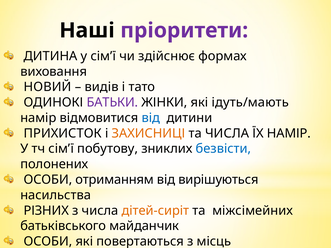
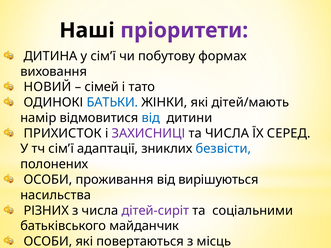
здійснює: здійснює -> побутову (167, 56)
видів: видів -> сімей (102, 87)
БАТЬКИ colour: purple -> blue (112, 103)
ідуть/мають: ідуть/мають -> дітей/мають (250, 103)
ЗАХИСНИЦІ colour: orange -> purple (148, 133)
ЇХ НАМІР: НАМІР -> СЕРЕД (289, 133)
побутову: побутову -> адаптації (108, 149)
отриманням: отриманням -> проживання (115, 180)
дітей-сиріт colour: orange -> purple (155, 211)
міжсімейних: міжсімейних -> соціальними (253, 211)
